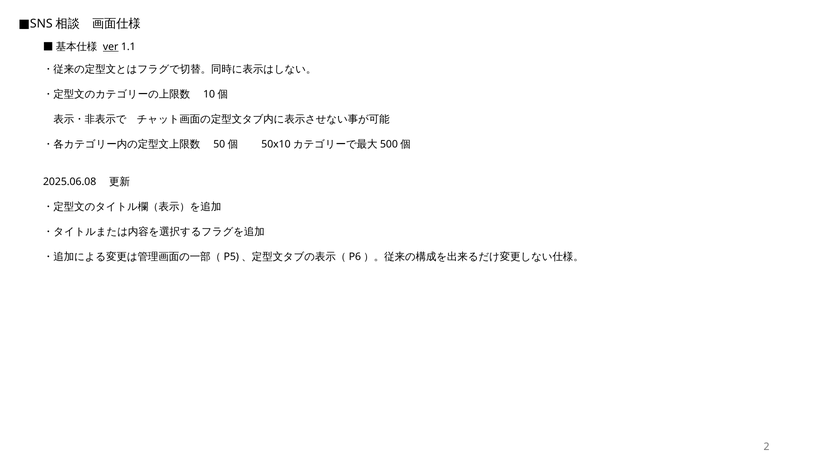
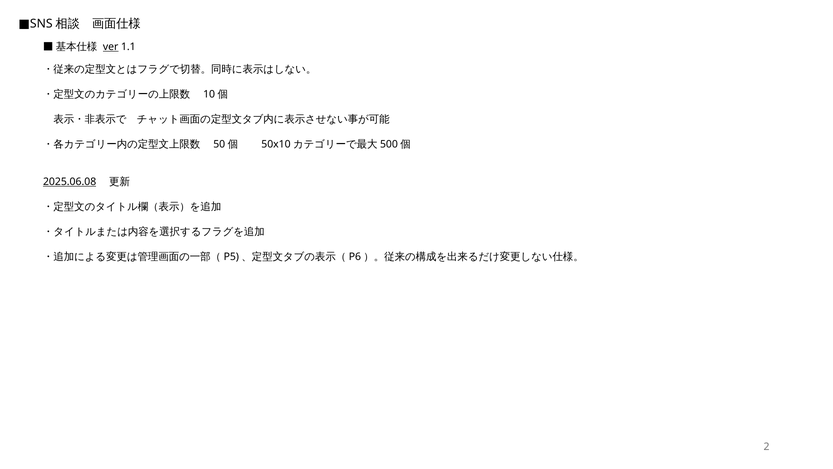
2025.06.08 underline: none -> present (70, 182)
